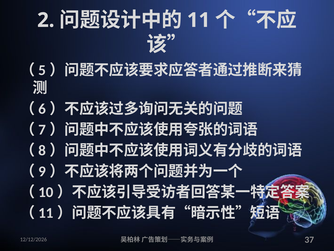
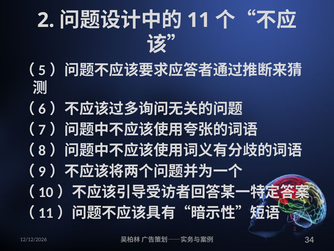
37: 37 -> 34 (309, 239)
